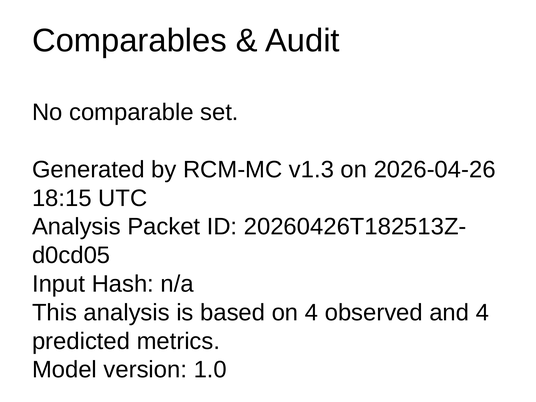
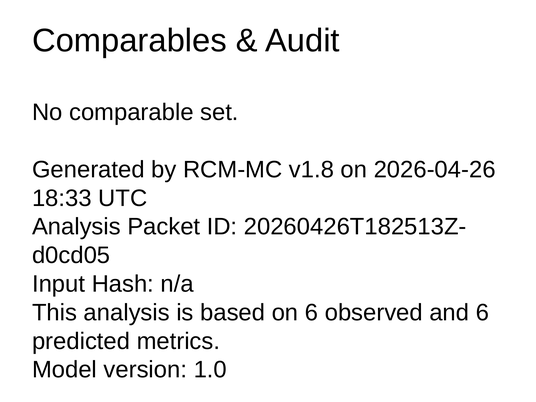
v1.3: v1.3 -> v1.8 (311, 170)
18:15: 18:15 -> 18:33 (62, 198)
on 4: 4 -> 6 (312, 313)
and 4: 4 -> 6 (482, 313)
